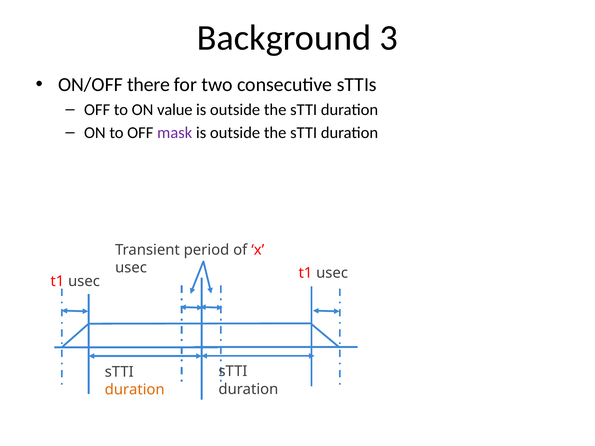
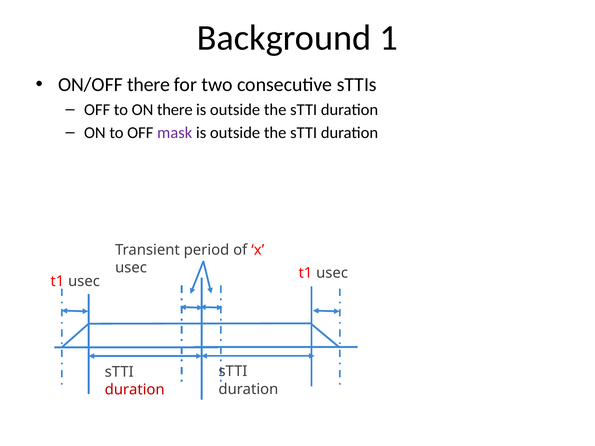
3: 3 -> 1 (389, 38)
ON value: value -> there (175, 110)
duration colour: orange -> red (135, 390)
